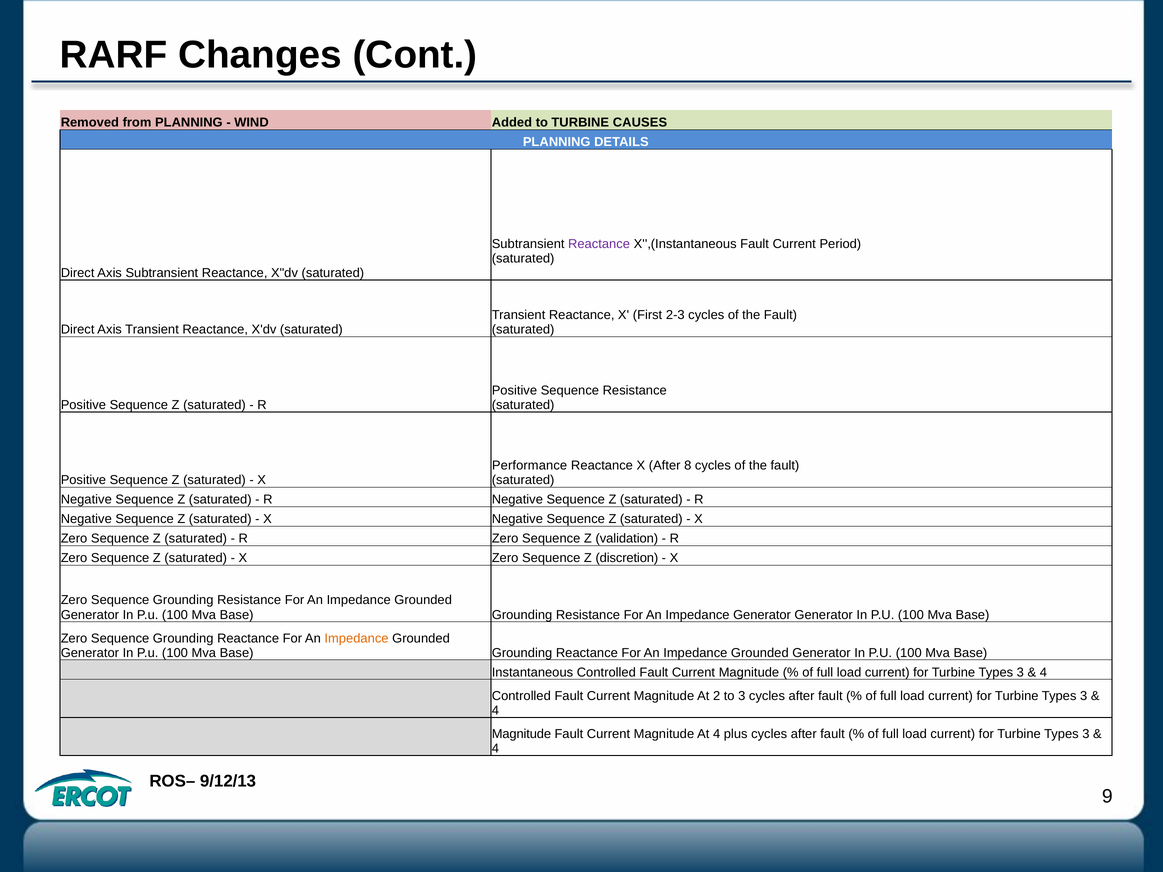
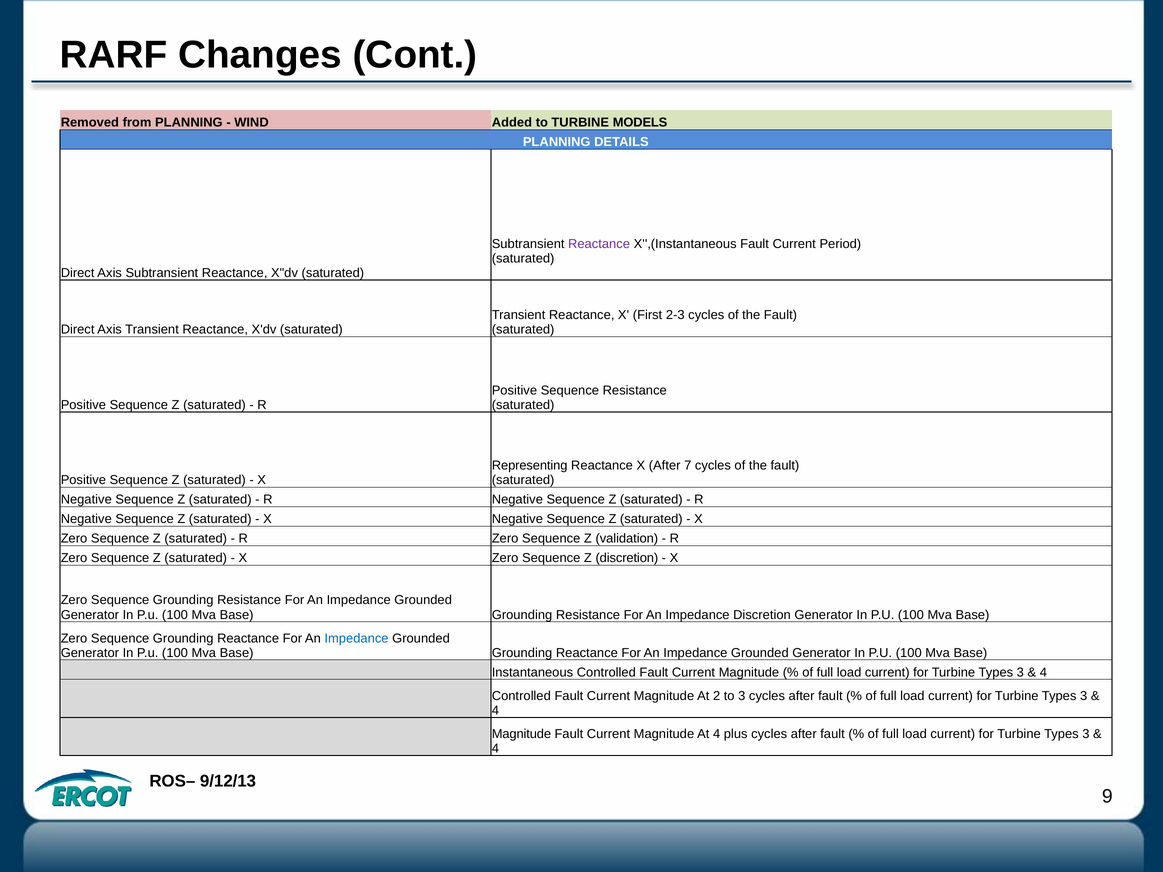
CAUSES: CAUSES -> MODELS (640, 123)
Performance: Performance -> Representing (530, 466)
8: 8 -> 7 (688, 466)
Impedance Generator: Generator -> Discretion (762, 615)
Impedance colour: orange -> blue (357, 638)
